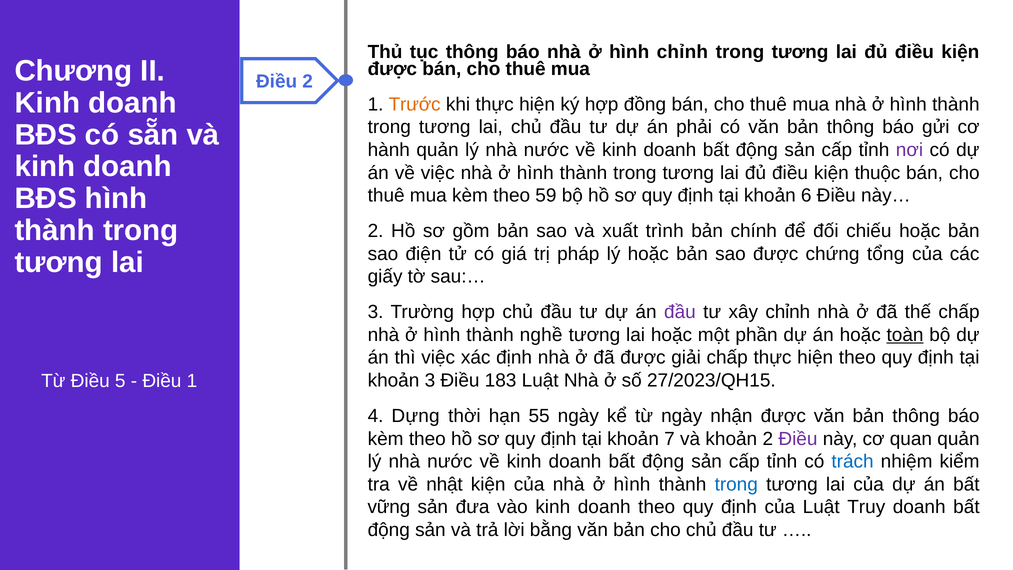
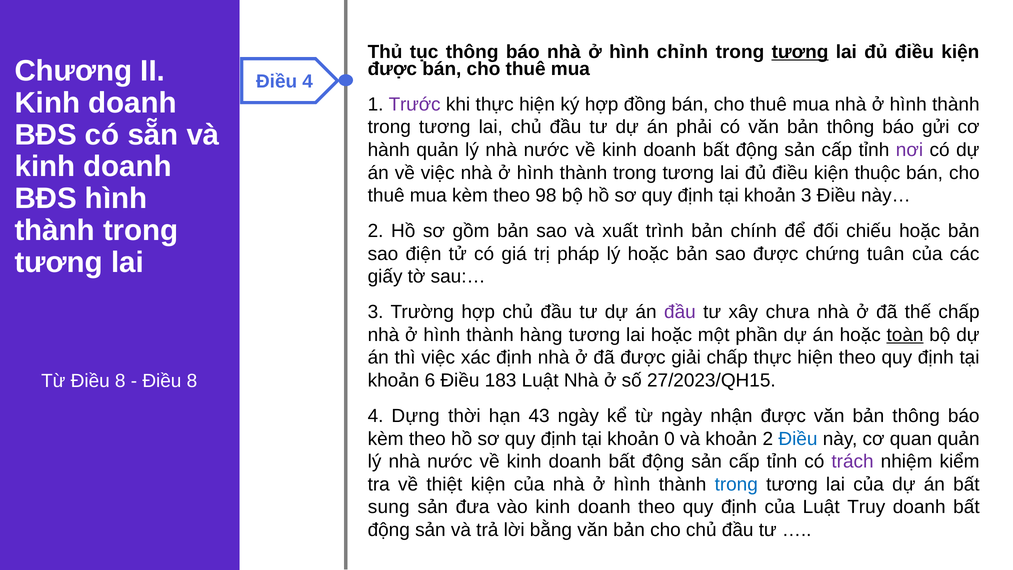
tương underline: none -> present (800, 52)
Điều 2: 2 -> 4 (308, 81)
Trước colour: orange -> purple (415, 104)
59: 59 -> 98 (546, 195)
khoản 6: 6 -> 3 (806, 195)
tổng: tổng -> tuân (886, 254)
xây chỉnh: chỉnh -> chưa (788, 312)
nghề: nghề -> hàng (541, 335)
khoản 3: 3 -> 6 (430, 380)
Từ Điều 5: 5 -> 8 (120, 381)
1: 1 -> 8 (192, 381)
55: 55 -> 43 (539, 416)
7: 7 -> 0 (670, 439)
Điều colour: purple -> blue (798, 439)
trách colour: blue -> purple (853, 461)
nhật: nhật -> thiệt (444, 484)
vững: vững -> sung (389, 507)
